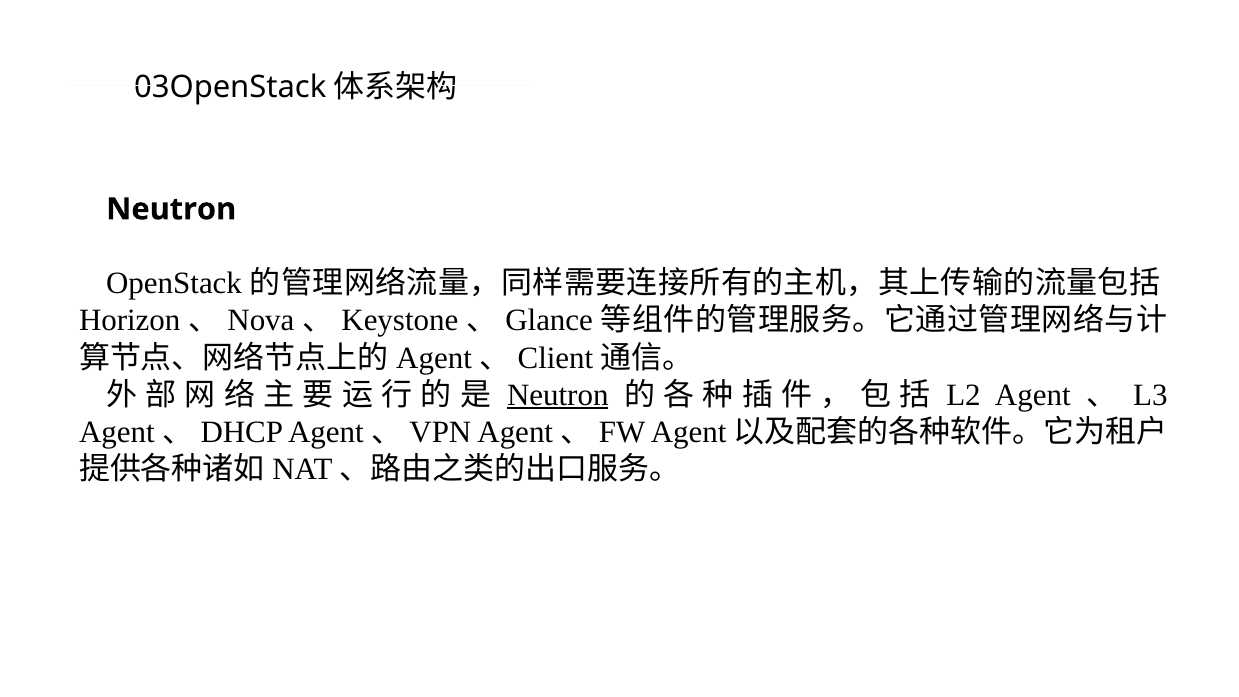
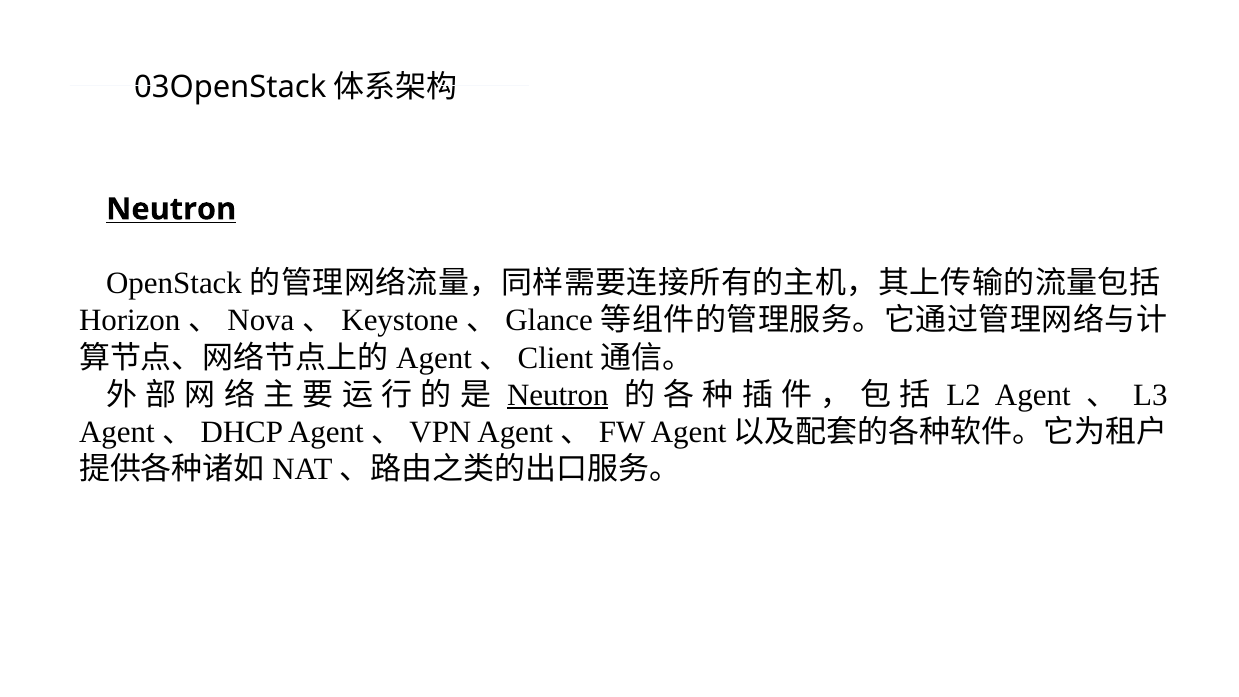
Neutron underline: none -> present (171, 209)
